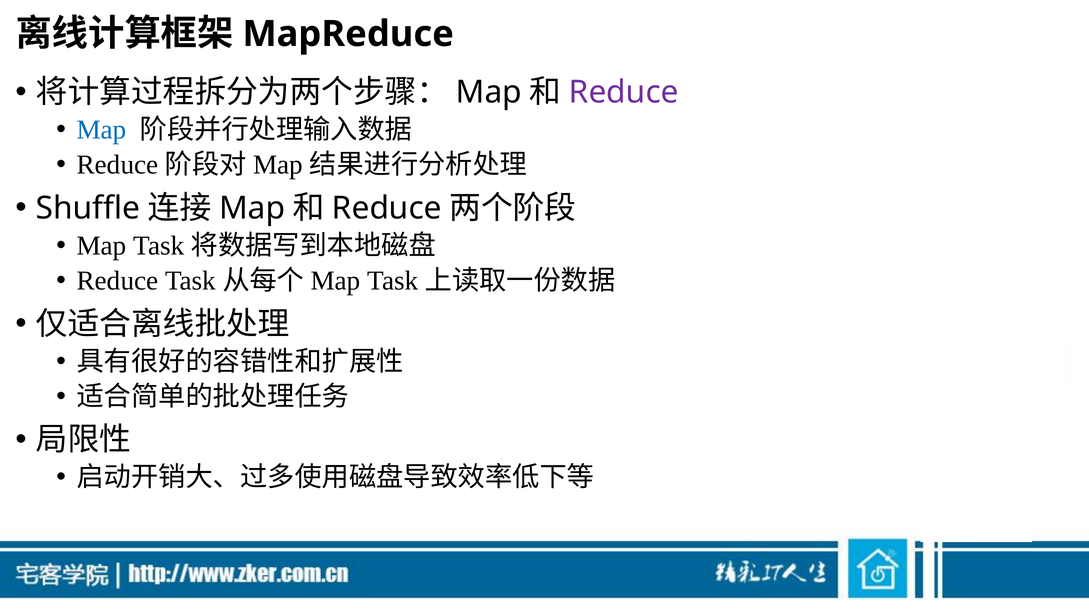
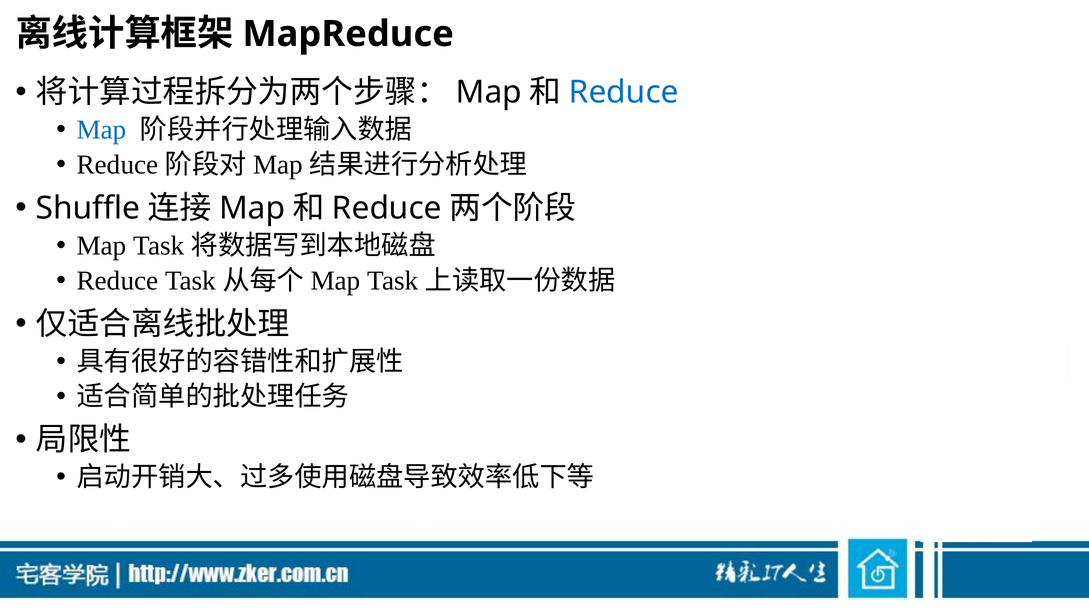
Reduce colour: purple -> blue (624, 92)
